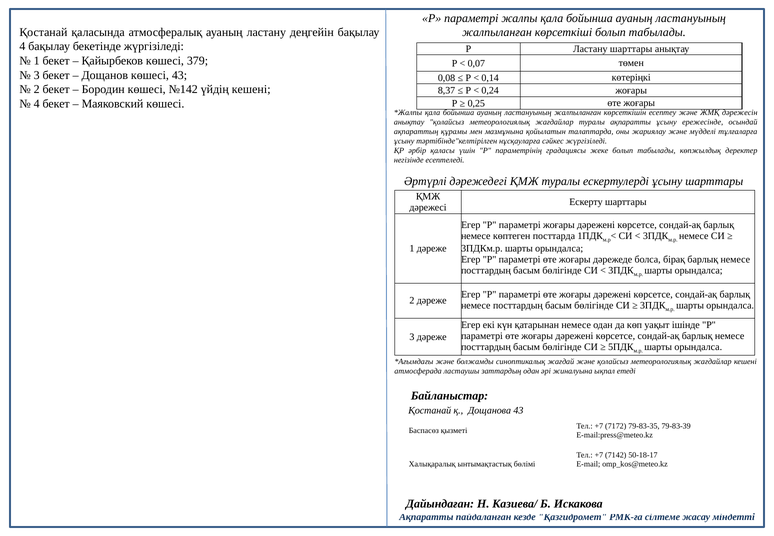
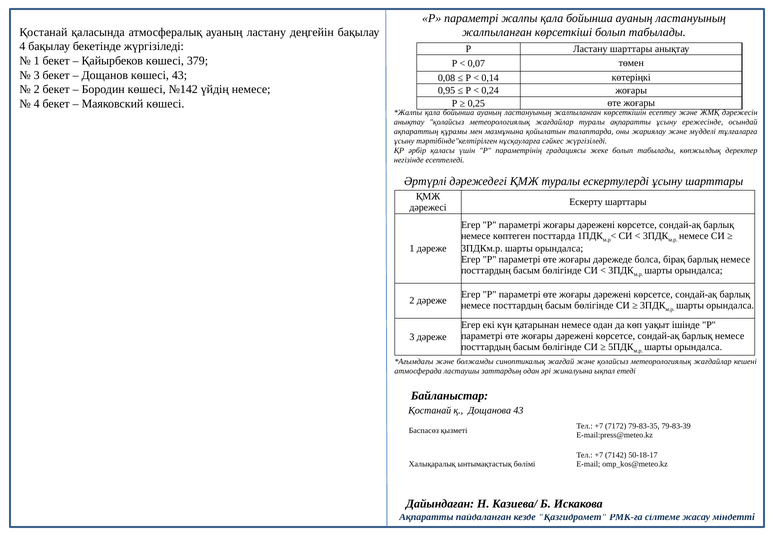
үйдің кешені: кешені -> немесе (251, 89)
8,37: 8,37 -> 0,95 (447, 91)
